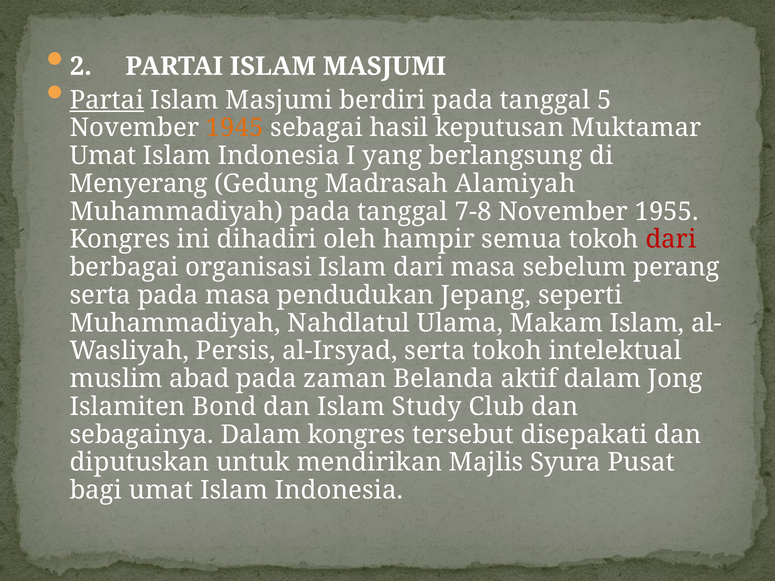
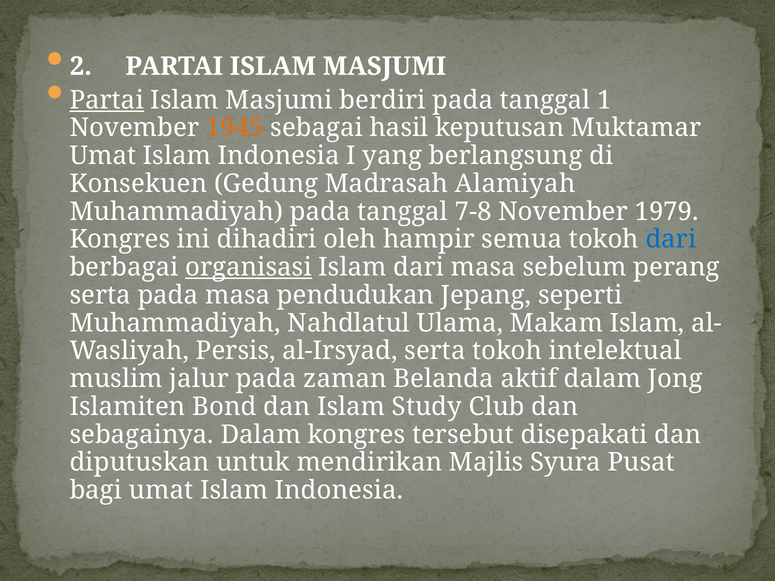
5: 5 -> 1 (604, 100)
Menyerang: Menyerang -> Konsekuen (138, 184)
1955: 1955 -> 1979 (667, 212)
dari colour: red -> blue (671, 239)
organisasi underline: none -> present (248, 267)
abad: abad -> jalur (199, 379)
